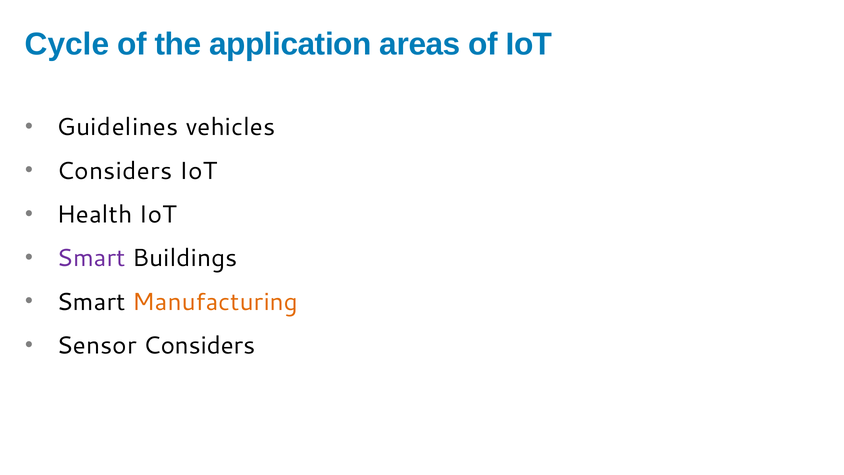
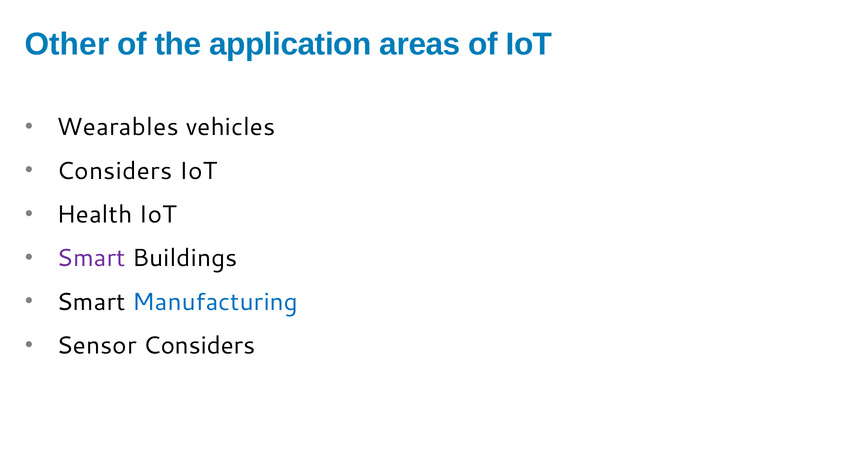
Cycle: Cycle -> Other (67, 44)
Guidelines: Guidelines -> Wearables (118, 127)
Manufacturing colour: orange -> blue (215, 302)
